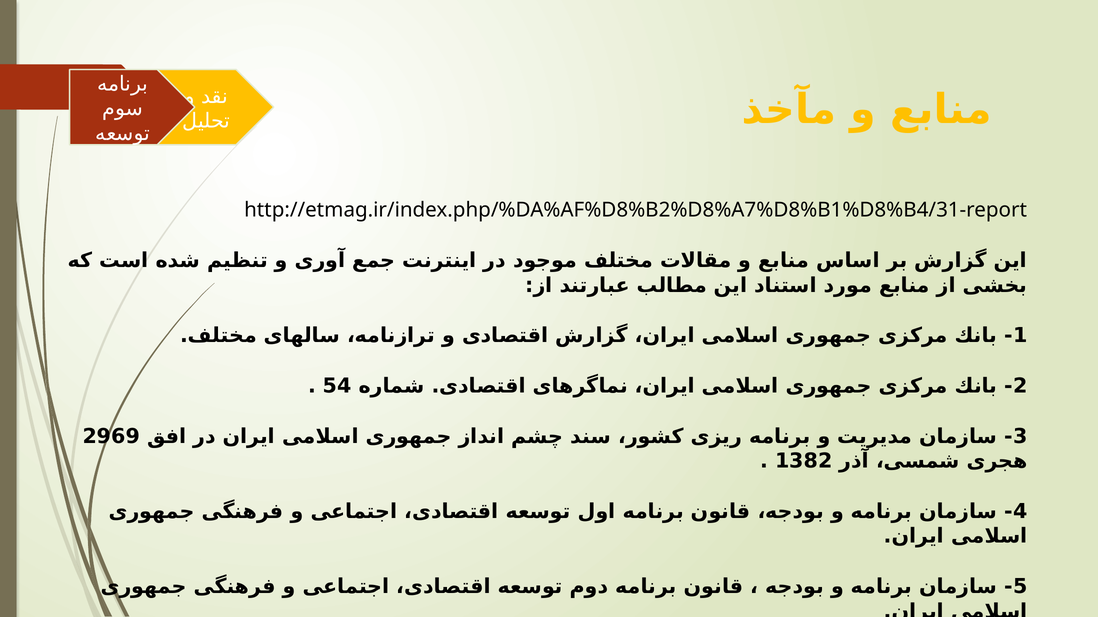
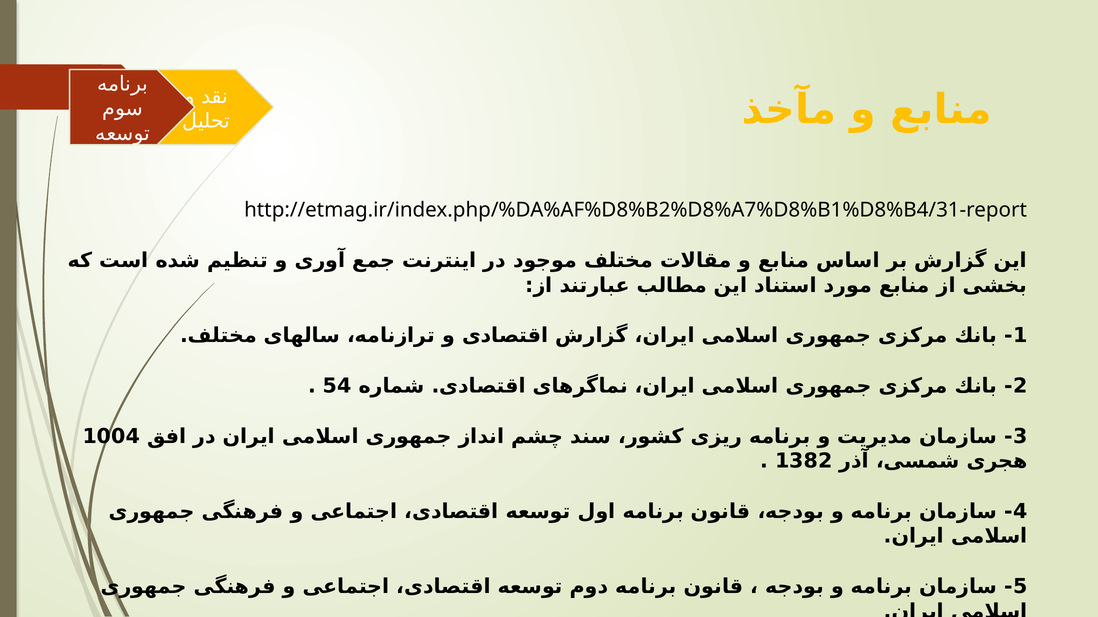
2969: 2969 -> 1004 (111, 437)
